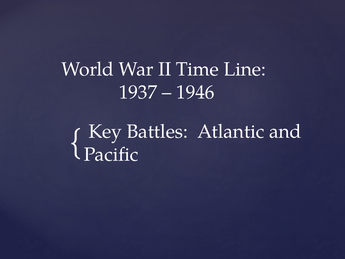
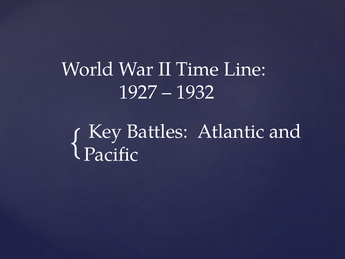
1937: 1937 -> 1927 (138, 92)
1946: 1946 -> 1932 (195, 92)
